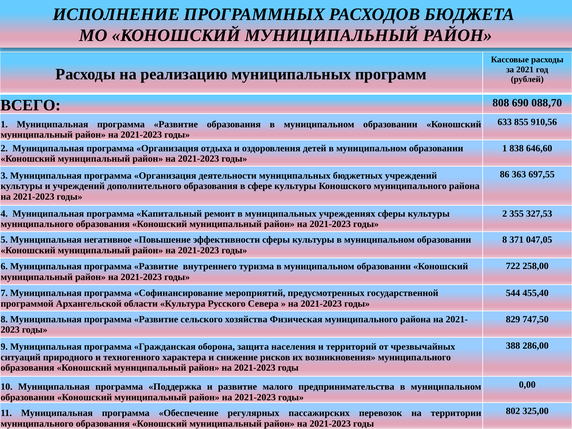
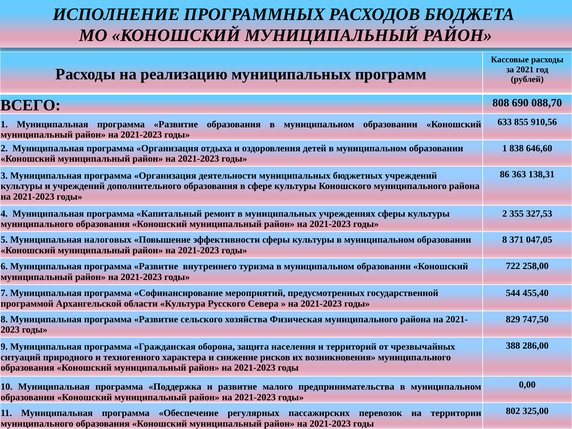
697,55: 697,55 -> 138,31 (542, 175)
негативное: негативное -> налоговых (108, 240)
